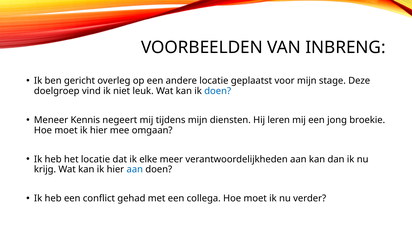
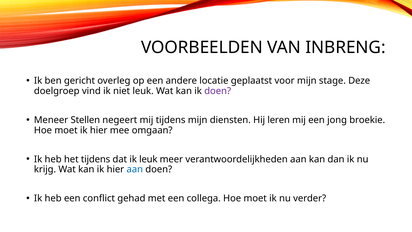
doen colour: blue -> purple (218, 91)
Kennis: Kennis -> Stellen (85, 120)
het locatie: locatie -> tijdens (96, 159)
ik elke: elke -> leuk (148, 159)
